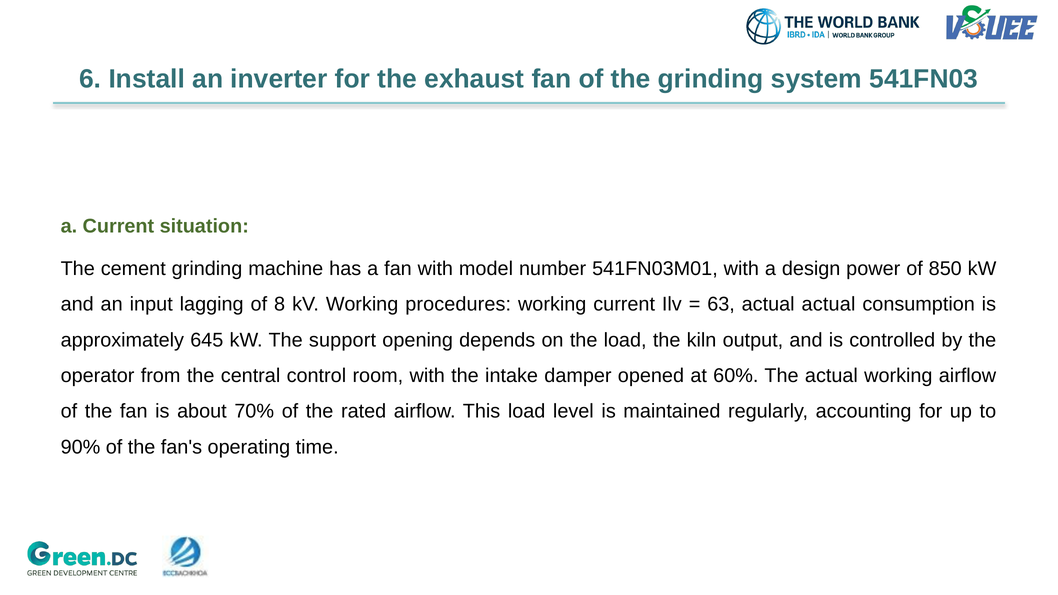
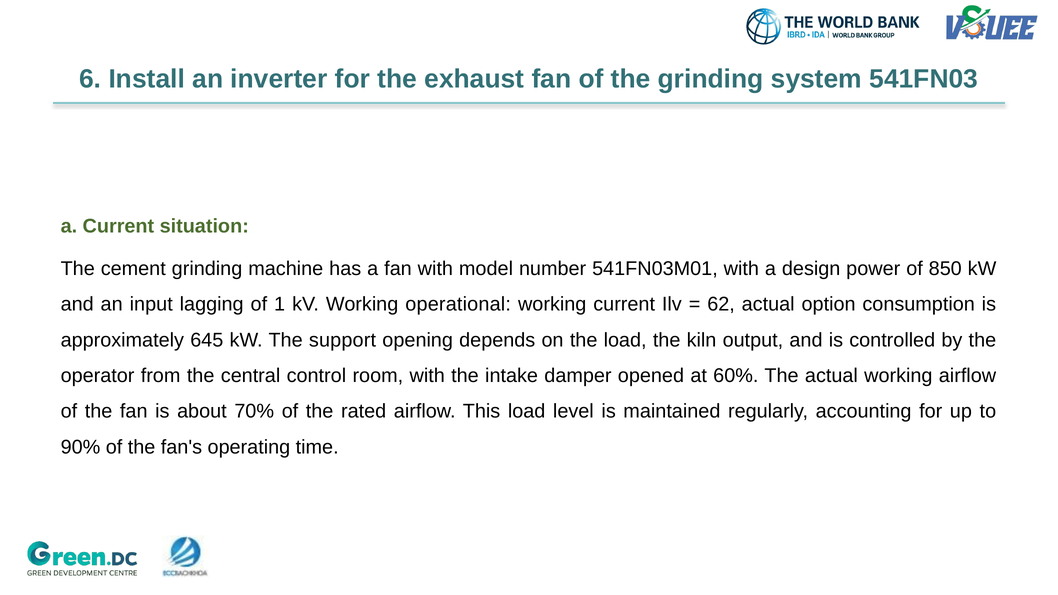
8: 8 -> 1 (280, 304)
procedures: procedures -> operational (458, 304)
63: 63 -> 62 (721, 304)
actual actual: actual -> option (829, 304)
